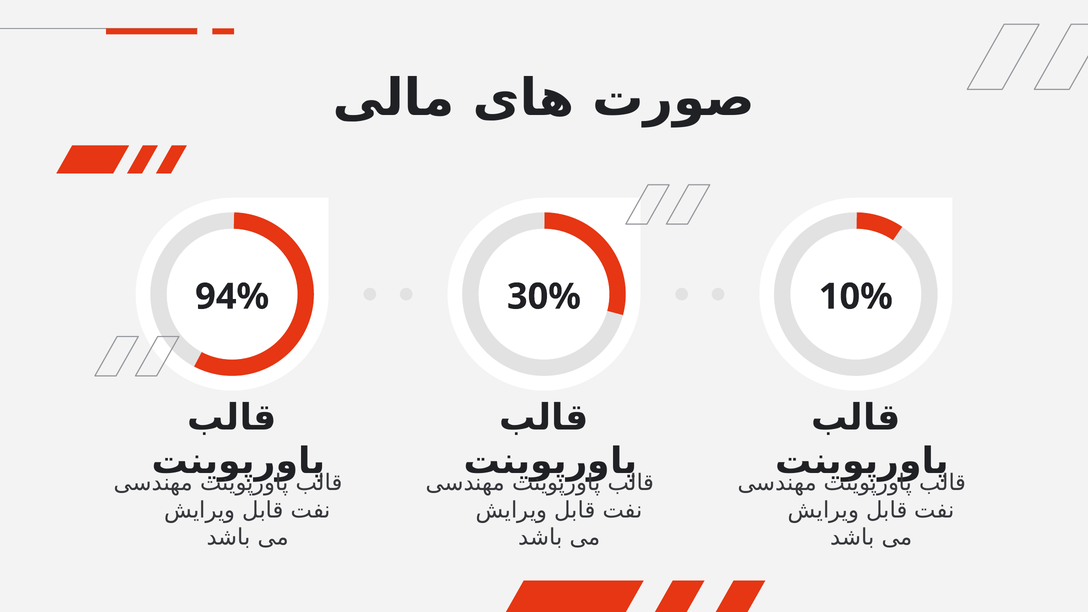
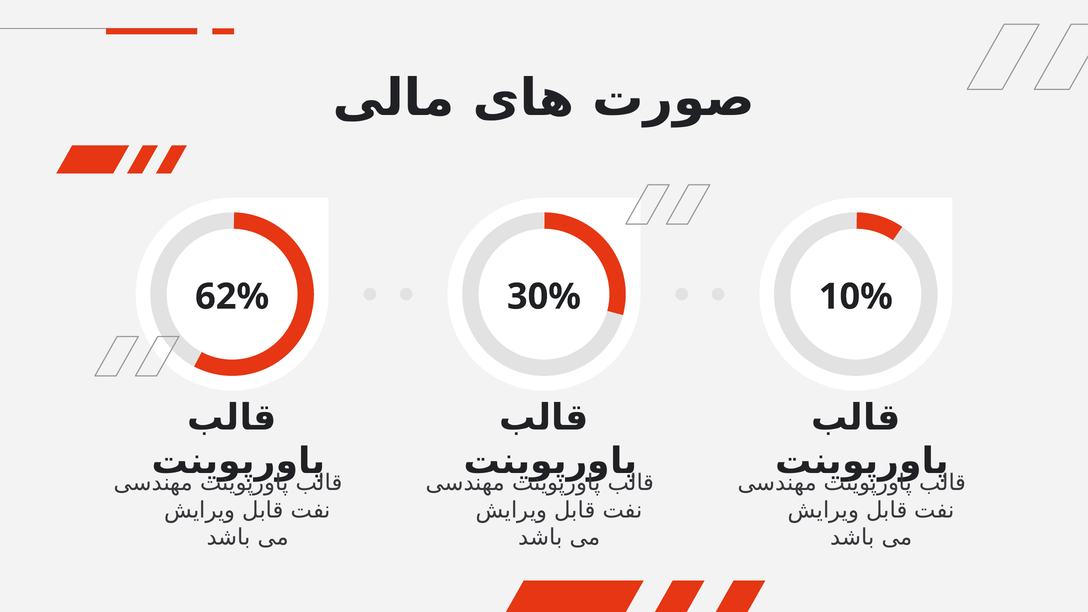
94%: 94% -> 62% (232, 297)
